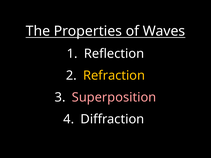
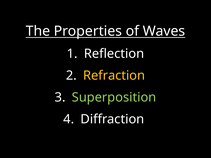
Superposition colour: pink -> light green (114, 98)
